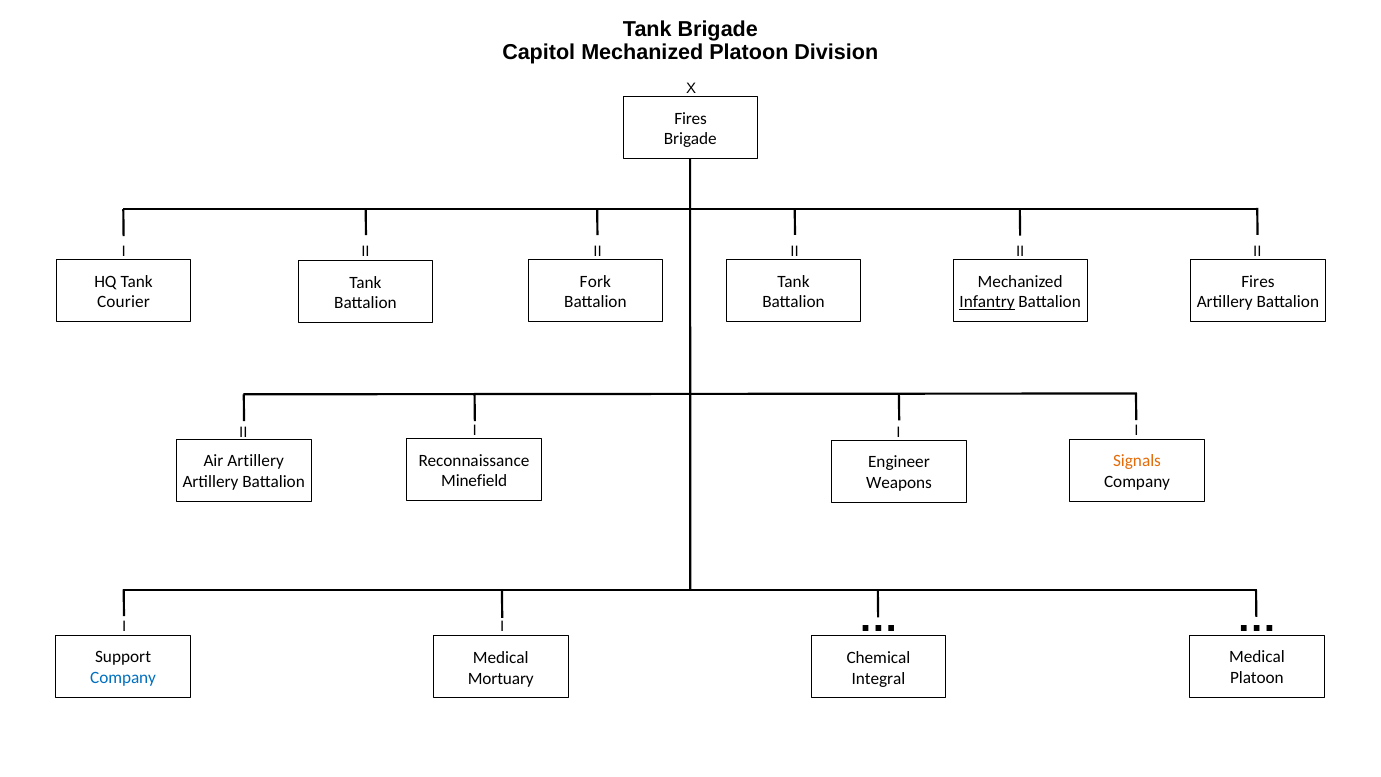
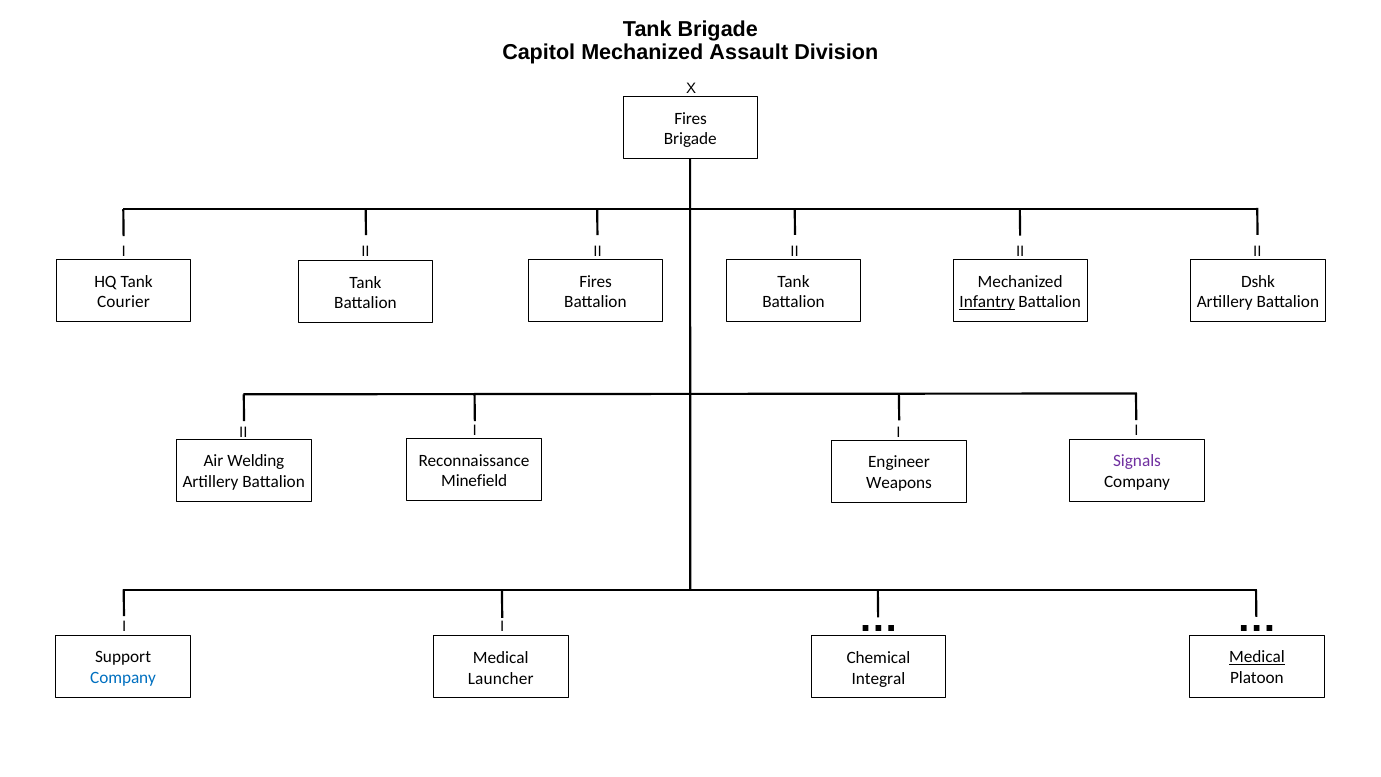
Mechanized Platoon: Platoon -> Assault (749, 52)
Fork: Fork -> Fires (596, 281)
Fires: Fires -> Dshk (1258, 281)
Air Artillery: Artillery -> Welding (256, 461)
Signals colour: orange -> purple (1137, 461)
Medical underline: none -> present (1257, 657)
Mortuary: Mortuary -> Launcher (501, 678)
